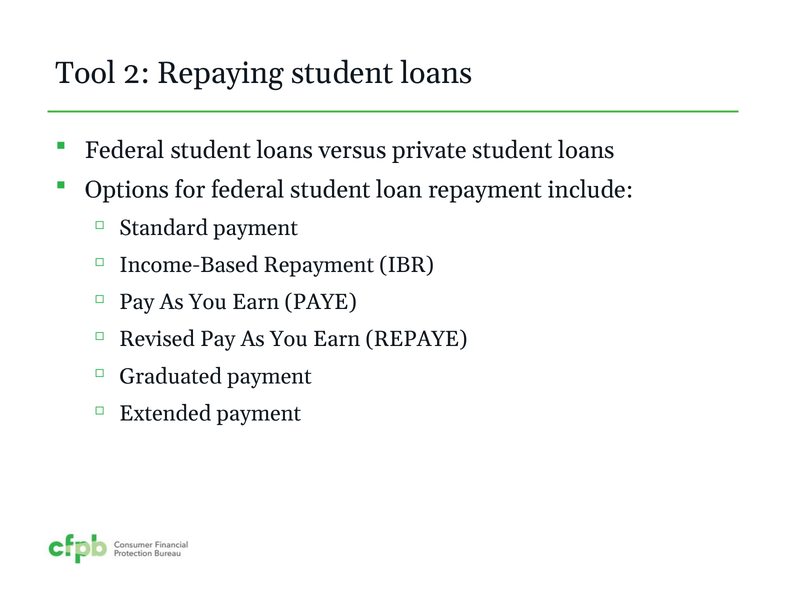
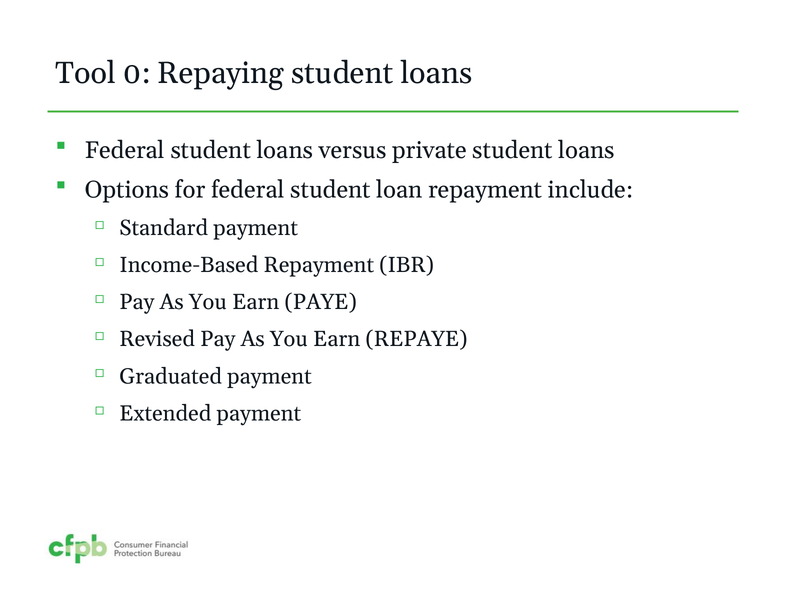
2: 2 -> 0 (137, 73)
